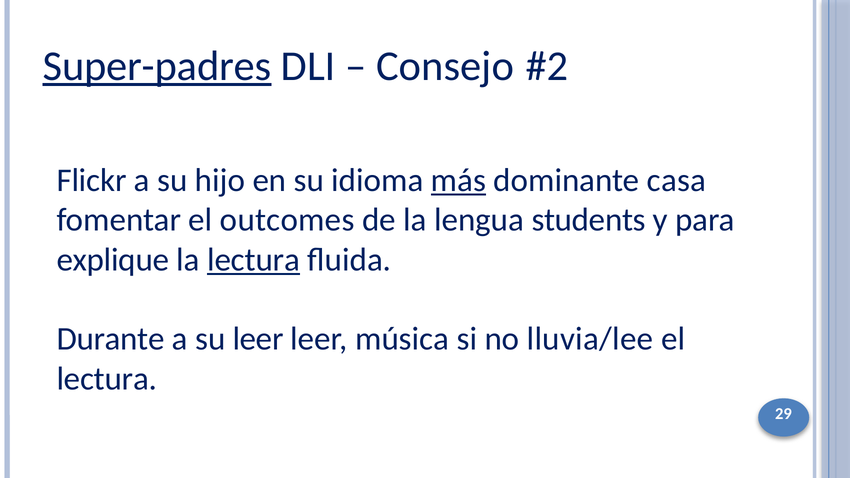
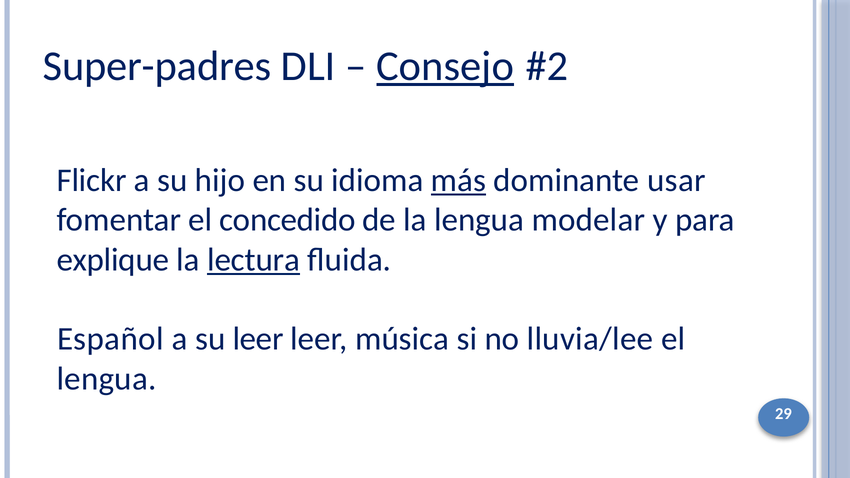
Super-padres underline: present -> none (157, 66)
Consejo underline: none -> present (445, 66)
casa: casa -> usar (676, 180)
outcomes: outcomes -> concedido (287, 220)
students: students -> modelar (588, 220)
Durante: Durante -> Español (110, 339)
lectura: lectura -> lengua (107, 379)
